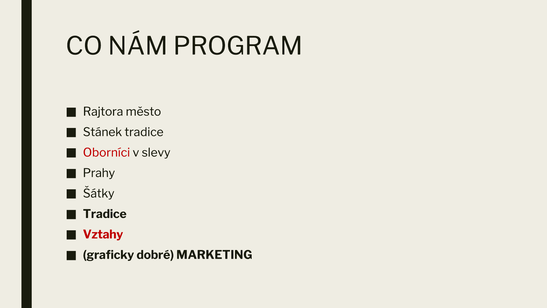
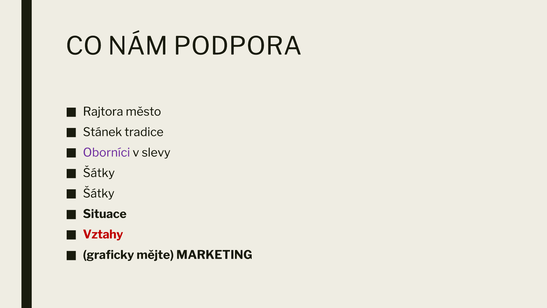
PROGRAM: PROGRAM -> PODPORA (238, 46)
Oborníci colour: red -> purple (106, 152)
Prahy: Prahy -> Šátky (99, 173)
Tradice: Tradice -> Situace (105, 214)
dobré: dobré -> mějte (155, 255)
